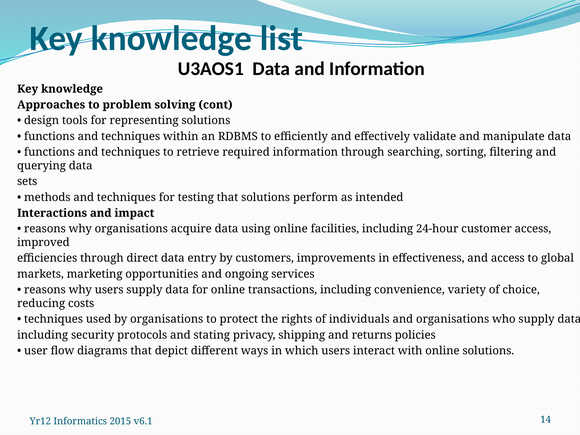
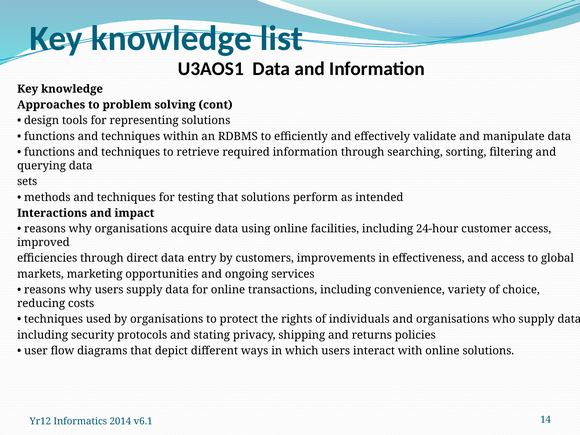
2015: 2015 -> 2014 (120, 421)
